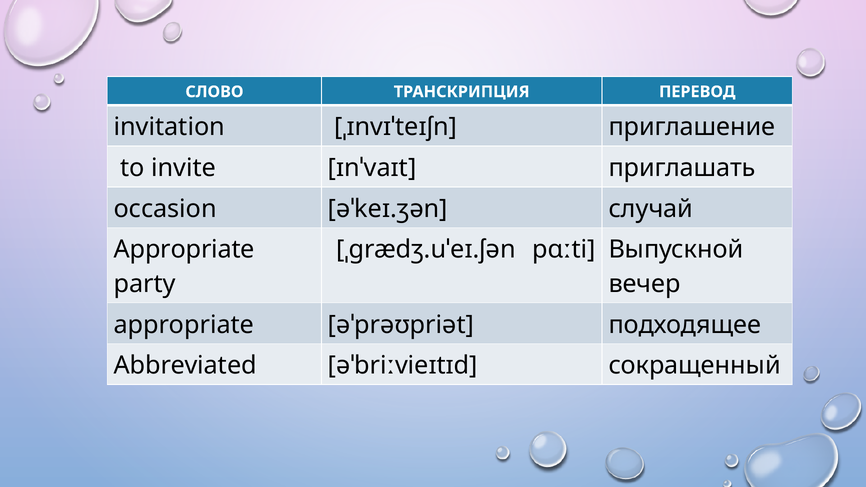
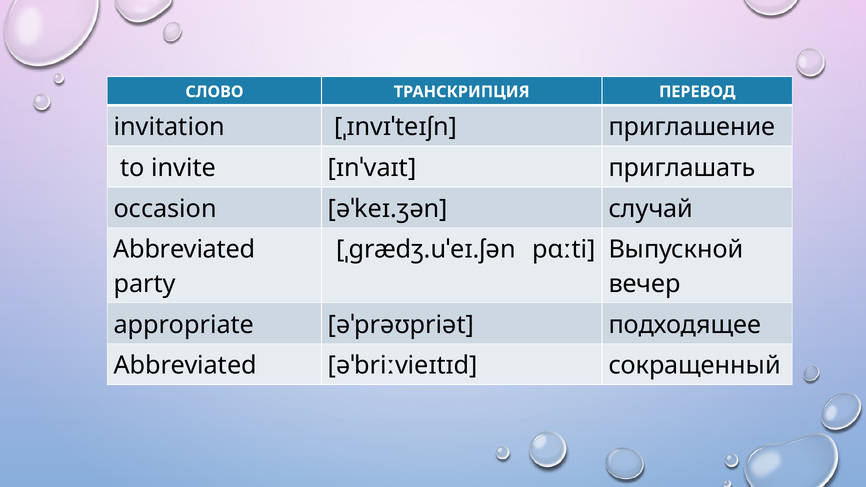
Appropriate: Appropriate -> Abbreviated (184, 250)
